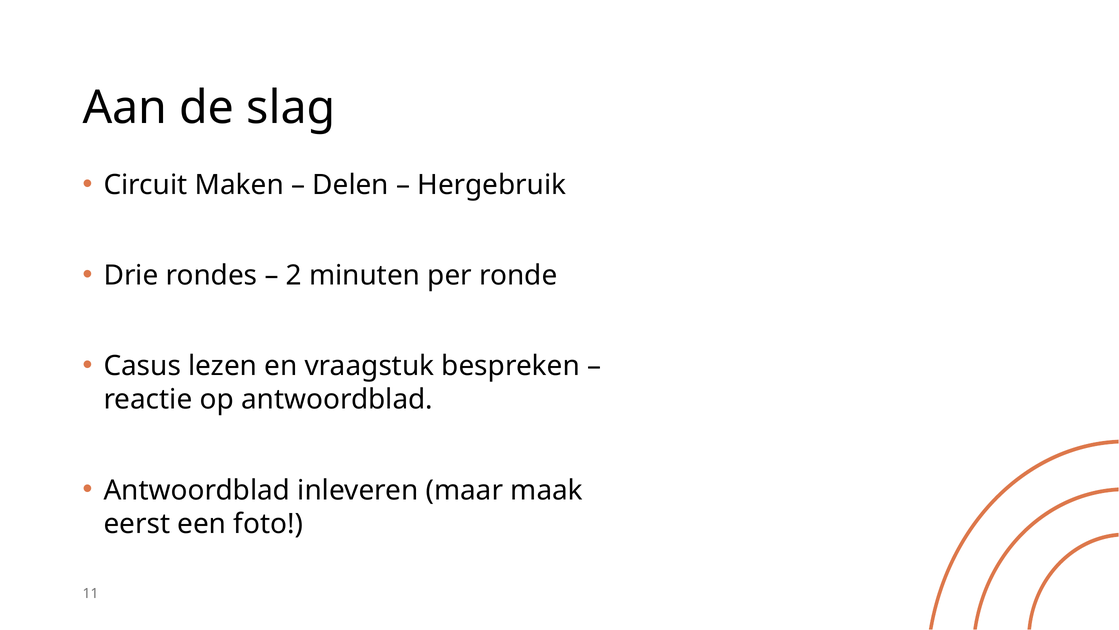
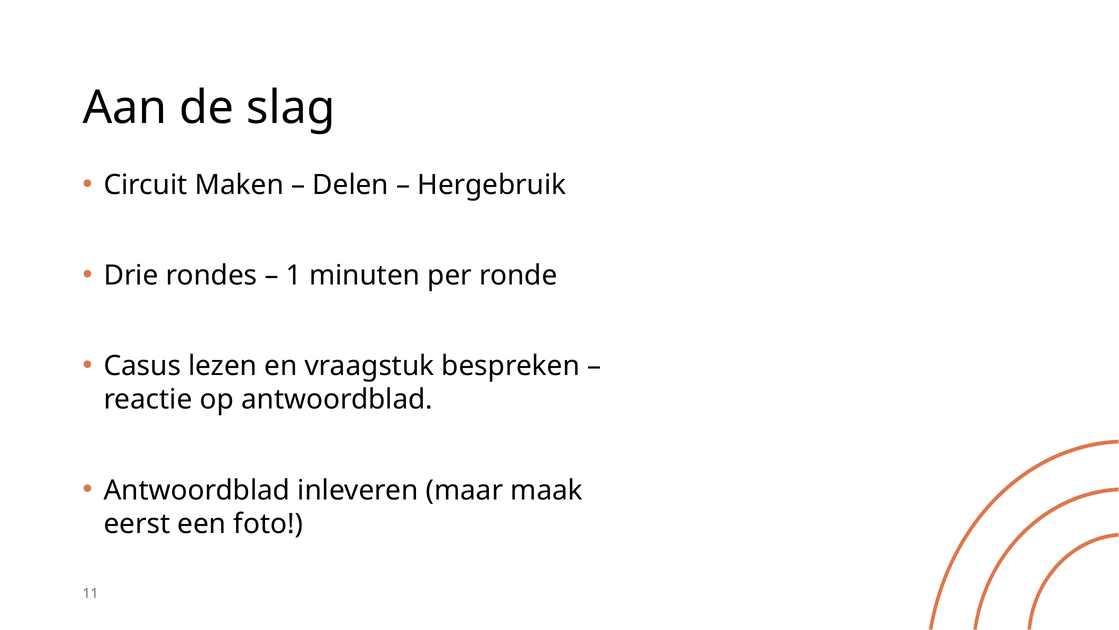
2: 2 -> 1 (294, 275)
